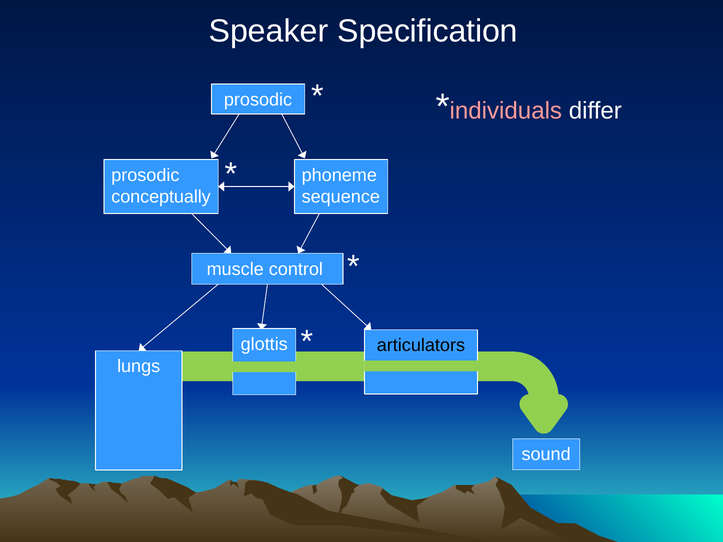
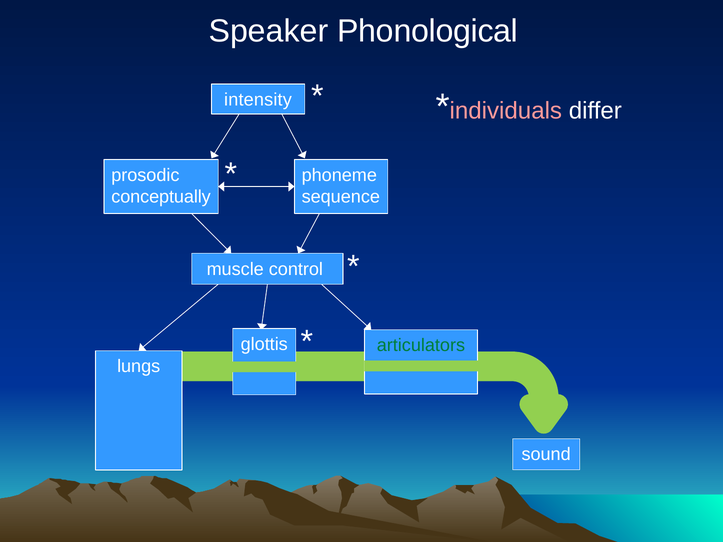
Specification: Specification -> Phonological (428, 31)
prosodic: prosodic -> intensity (258, 100)
articulators colour: black -> green (421, 346)
